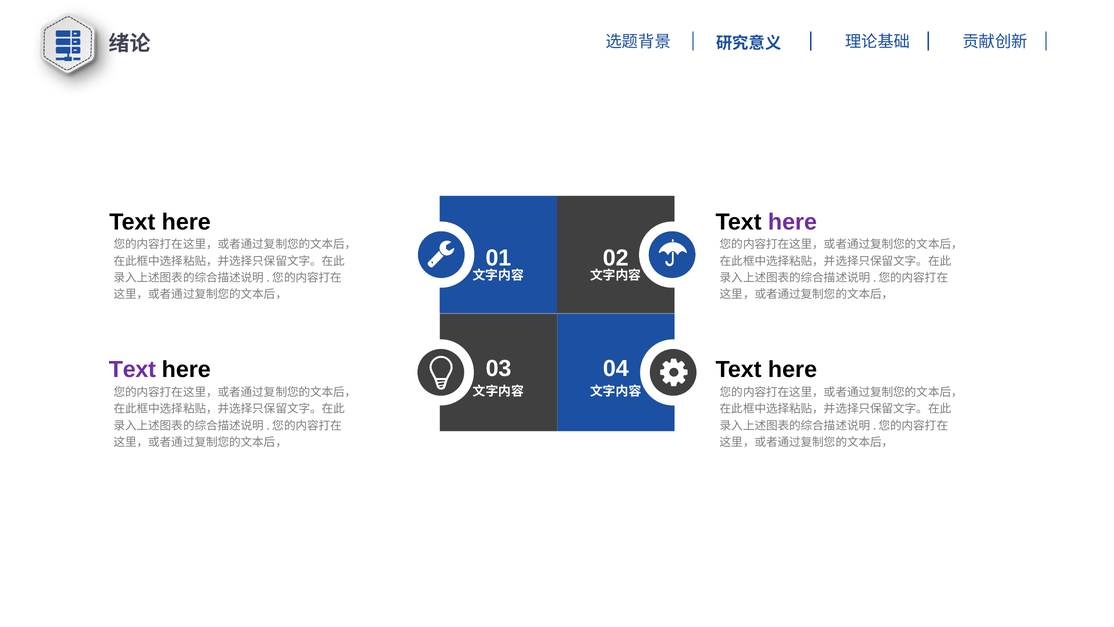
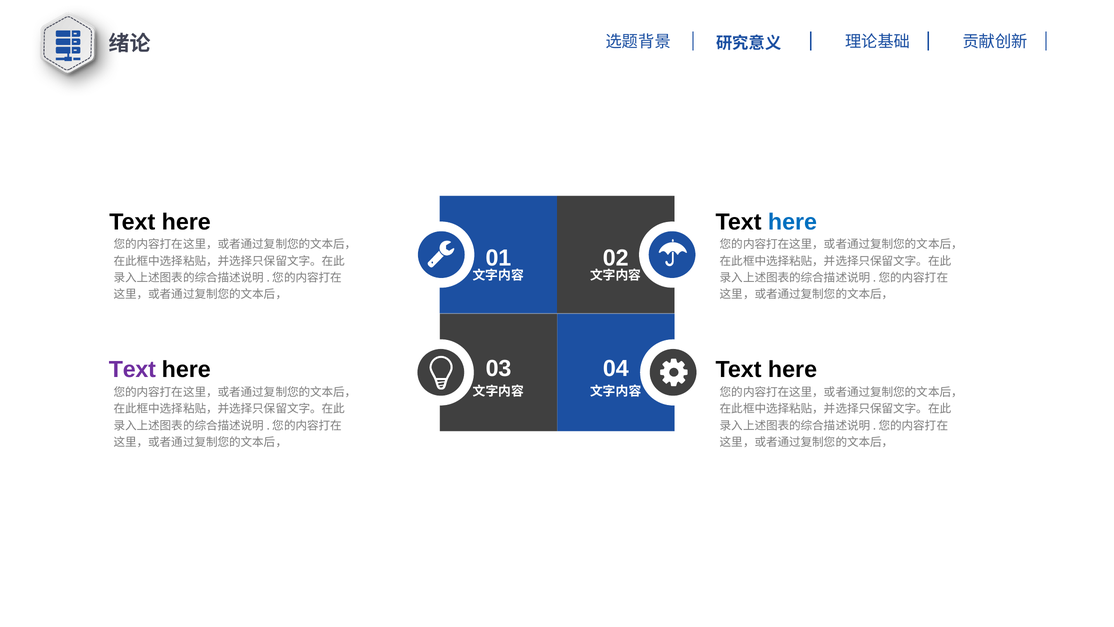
here colour: purple -> blue (792, 222)
